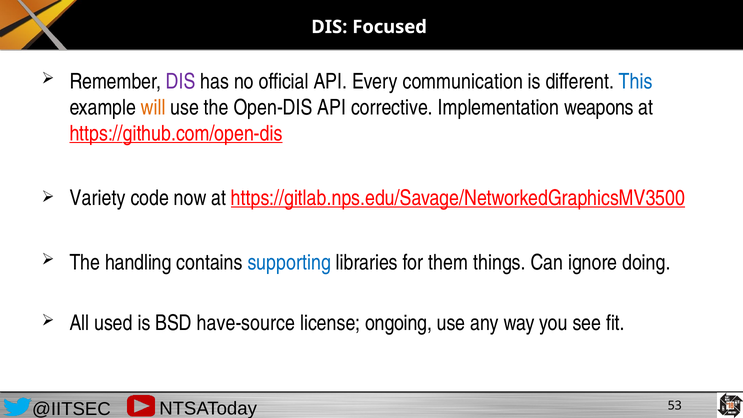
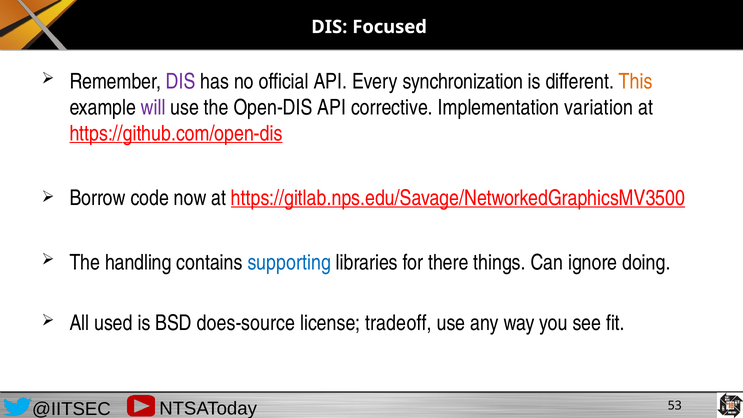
communication: communication -> synchronization (463, 82)
This colour: blue -> orange (636, 82)
will colour: orange -> purple (153, 108)
weapons: weapons -> variation (599, 108)
Variety: Variety -> Borrow (98, 198)
them: them -> there (448, 262)
have-source: have-source -> does-source (246, 323)
ongoing: ongoing -> tradeoff (398, 323)
